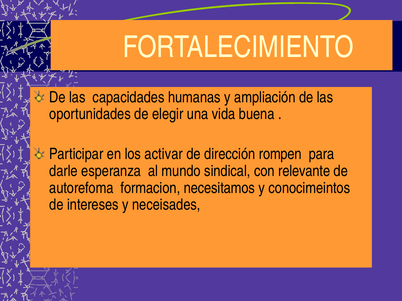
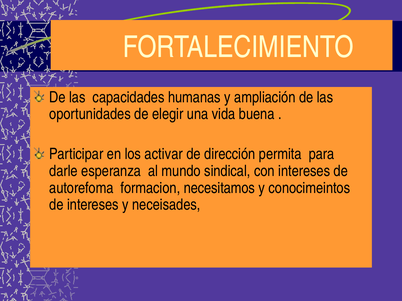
rompen: rompen -> permita (280, 154)
con relevante: relevante -> intereses (304, 171)
